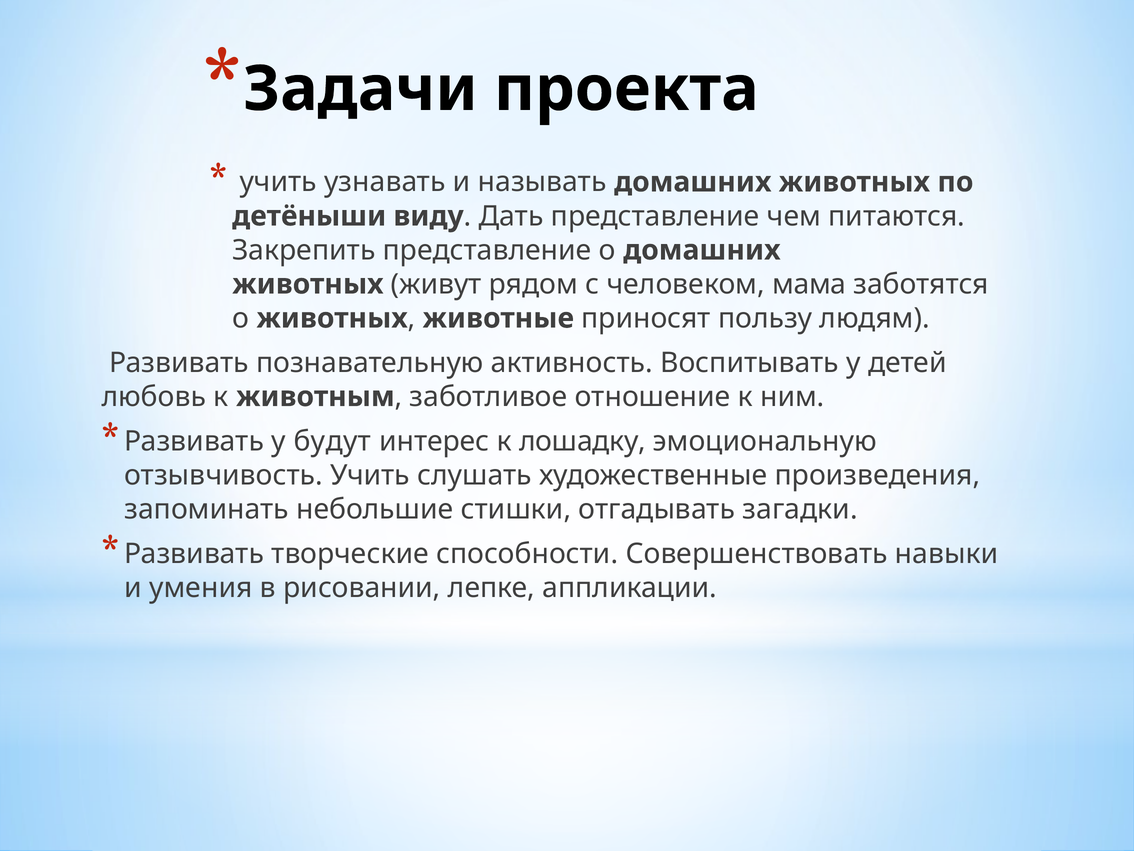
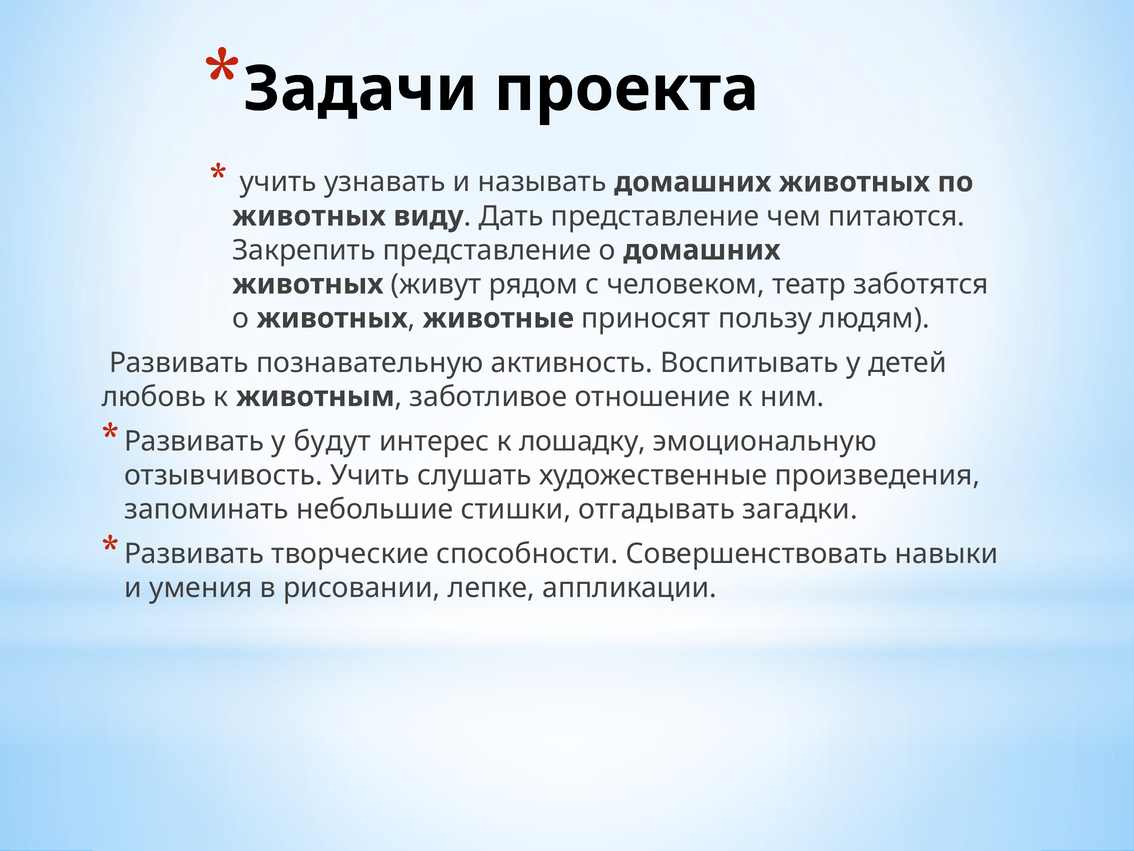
детёныши: детёныши -> животных (309, 216)
мама: мама -> театр (809, 284)
